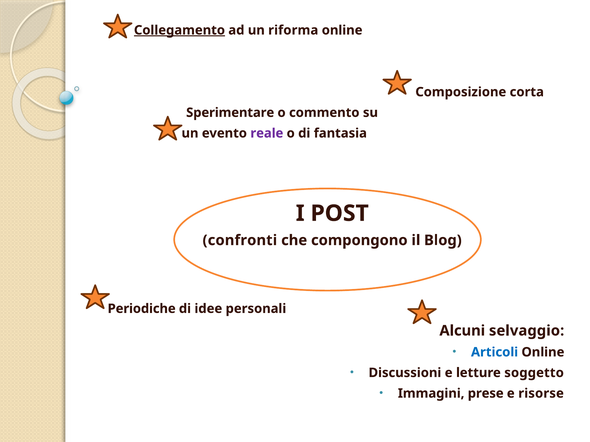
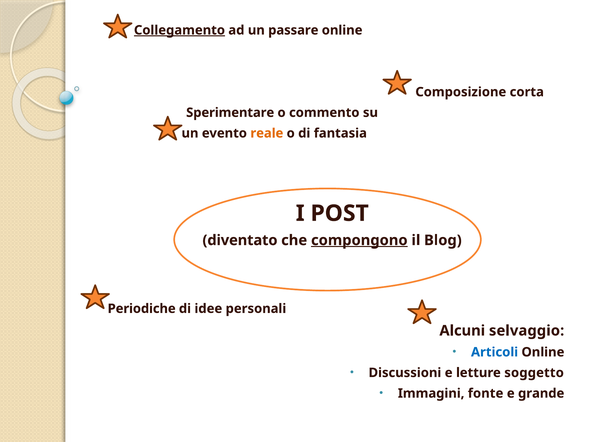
riforma: riforma -> passare (293, 30)
reale colour: purple -> orange (267, 133)
confronti: confronti -> diventato (240, 241)
compongono underline: none -> present (359, 241)
prese: prese -> fonte (486, 394)
risorse: risorse -> grande (541, 394)
